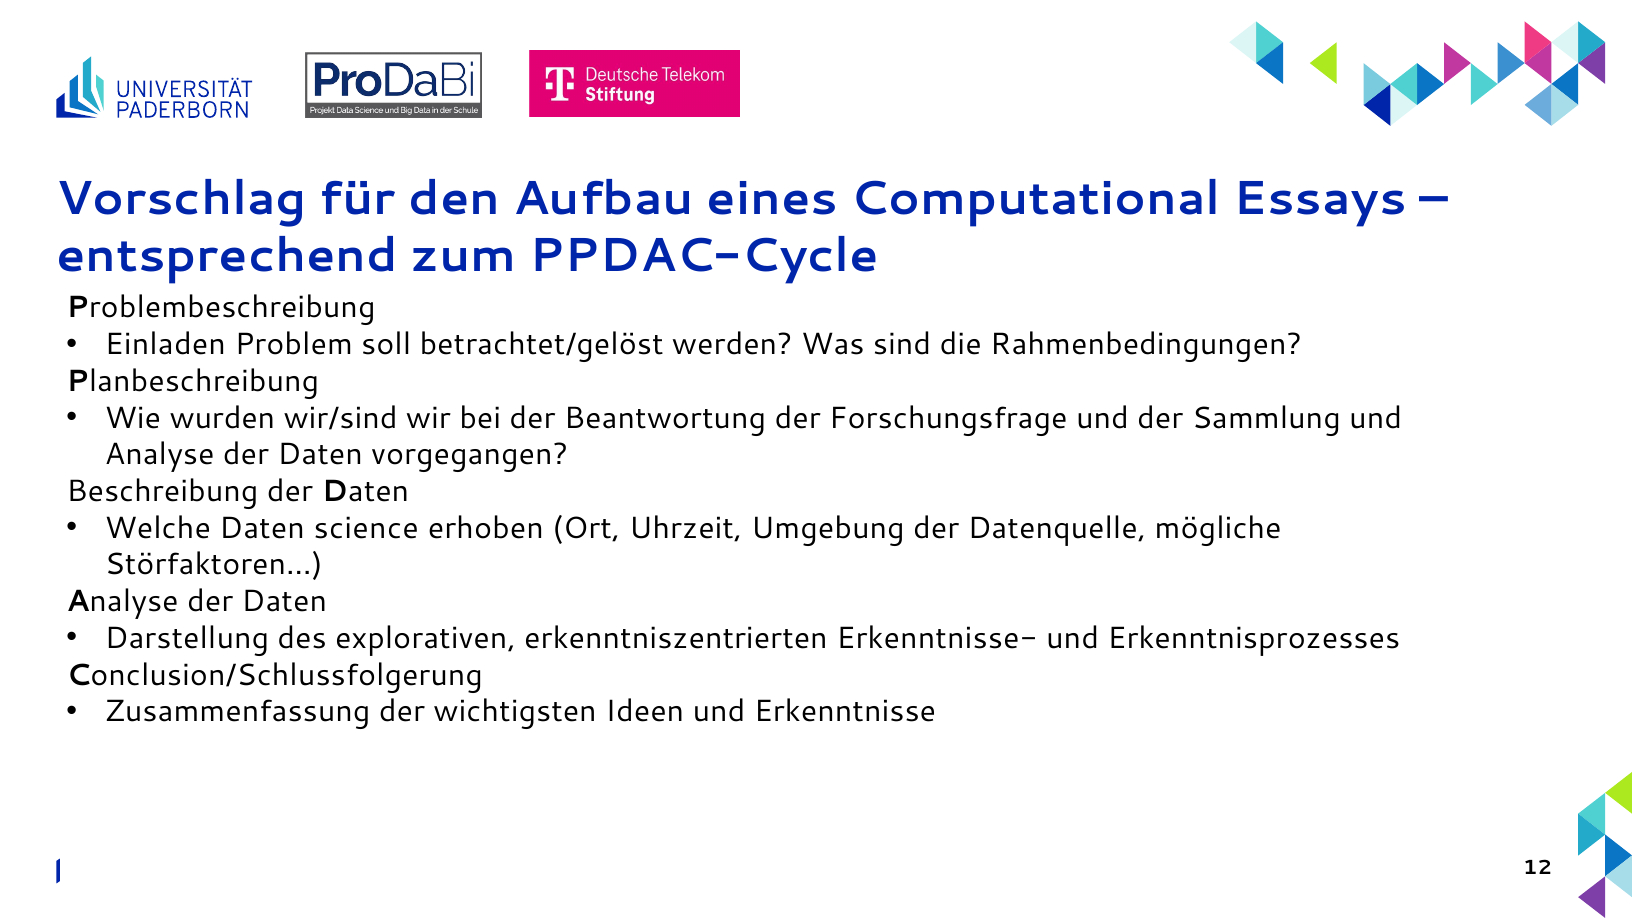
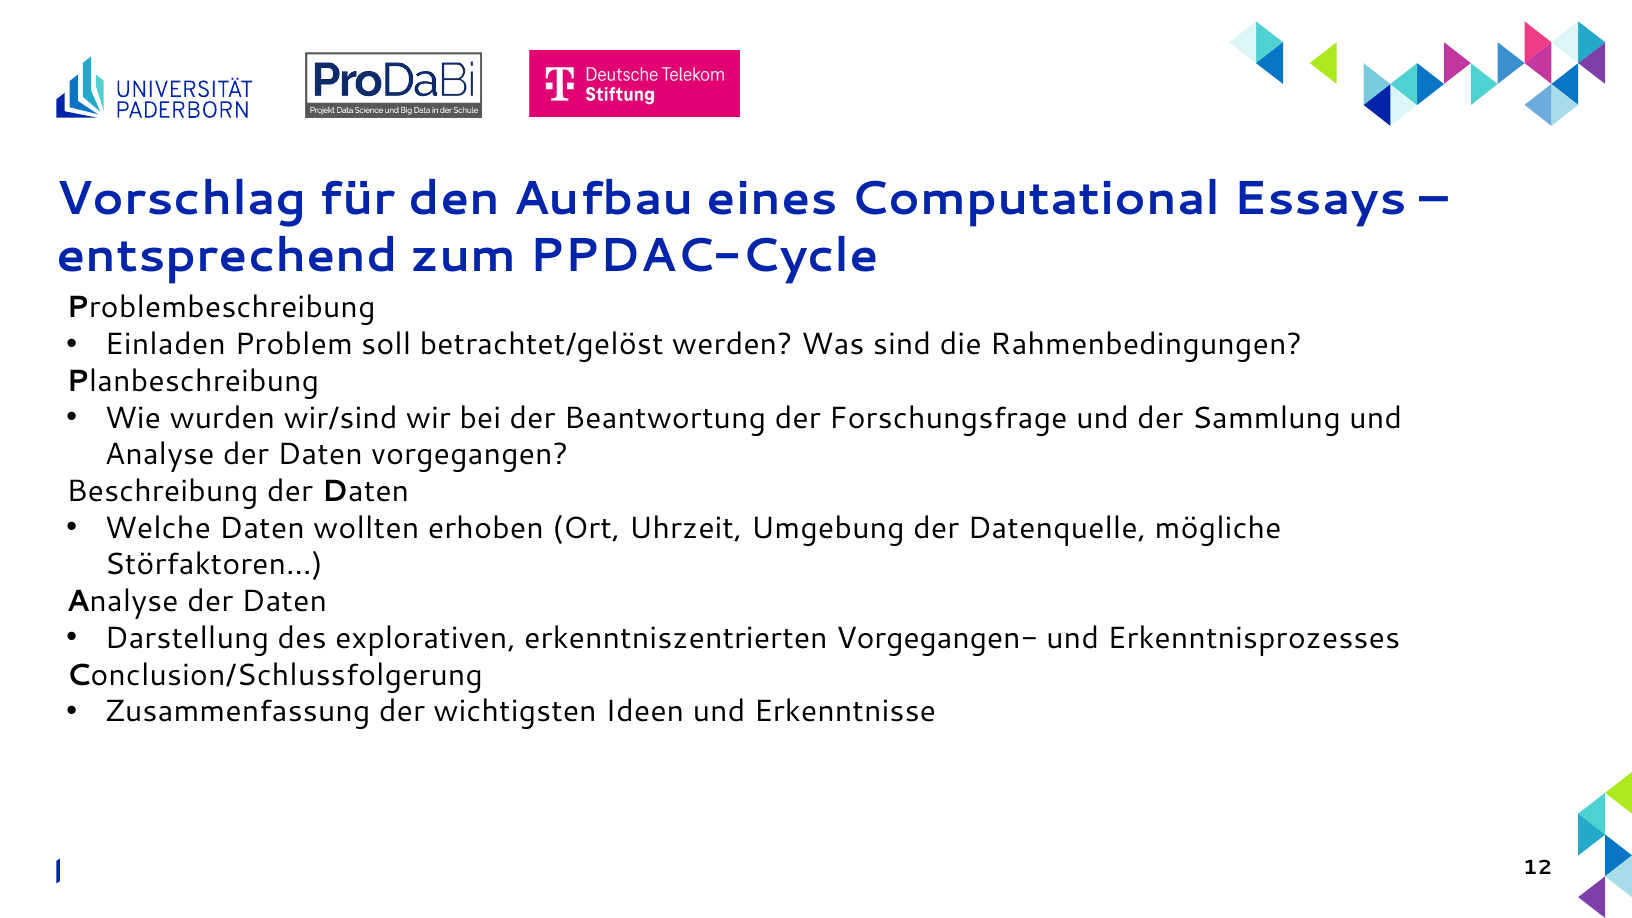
science: science -> wollten (366, 528)
Erkenntnisse-: Erkenntnisse- -> Vorgegangen- (937, 638)
